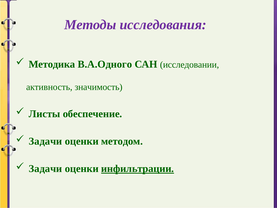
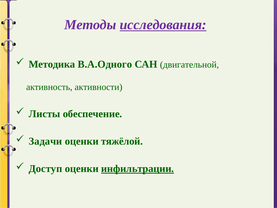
исследования underline: none -> present (163, 25)
исследовании: исследовании -> двигательной (189, 64)
значимость: значимость -> активности (99, 87)
методом: методом -> тяжёлой (122, 141)
Задачи: Задачи -> Доступ (45, 169)
